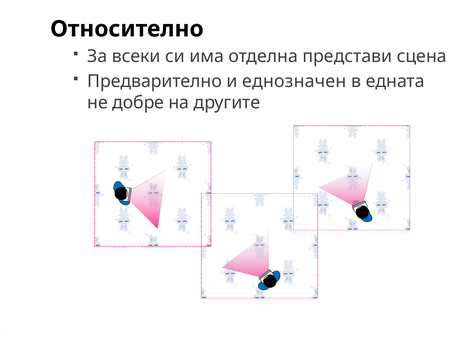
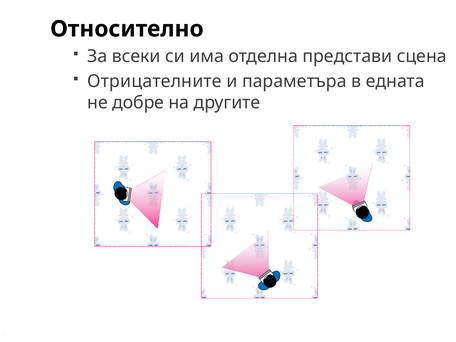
Предварително: Предварително -> Отрицателните (154, 81)
еднозначен: еднозначен -> параметъра (294, 81)
